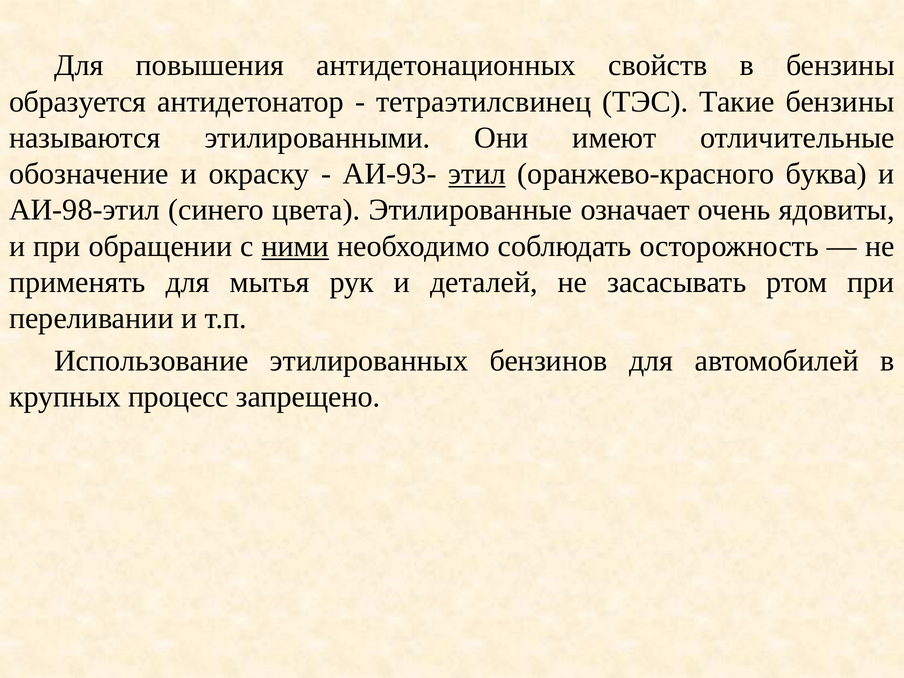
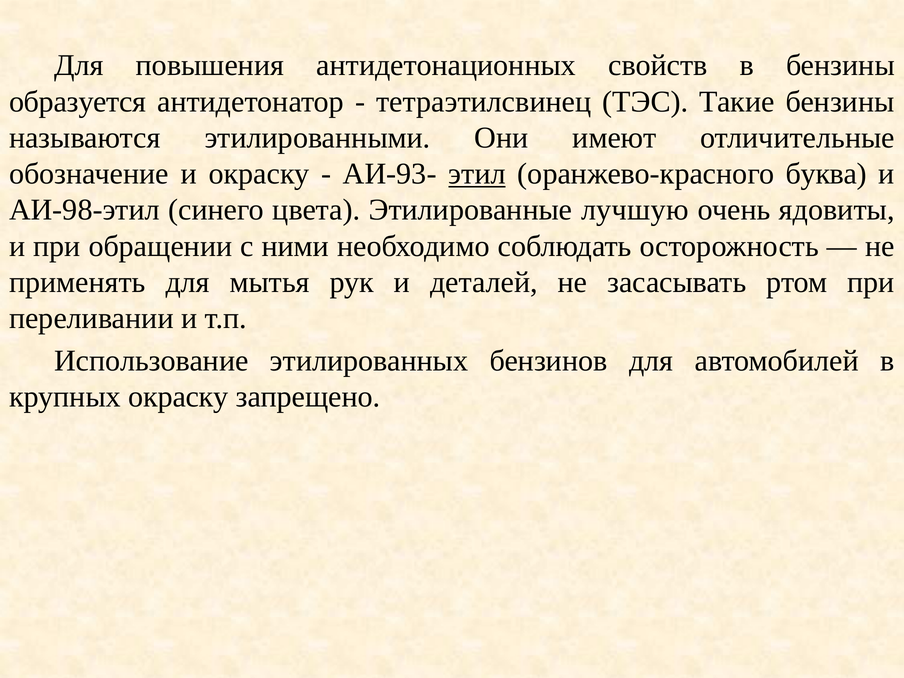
означает: означает -> лучшую (635, 210)
ними underline: present -> none (295, 246)
крупных процесс: процесс -> окраску (178, 397)
